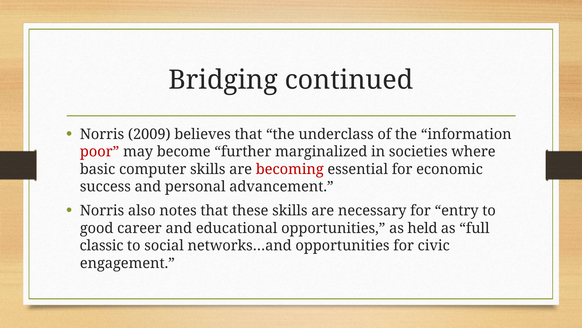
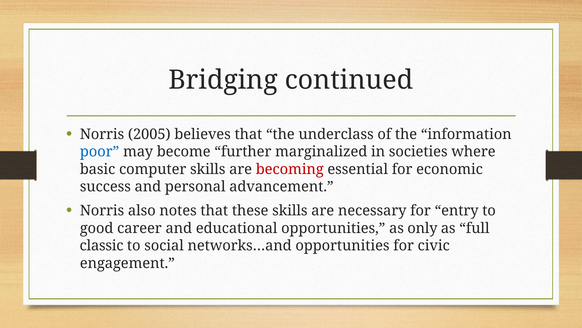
2009: 2009 -> 2005 (149, 134)
poor colour: red -> blue (100, 151)
held: held -> only (422, 228)
